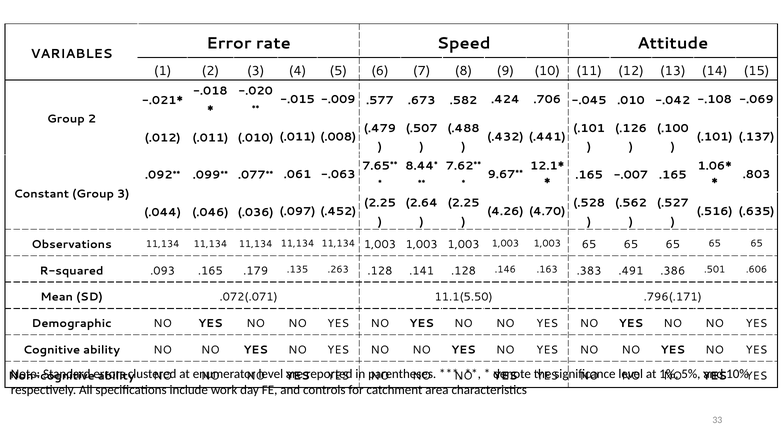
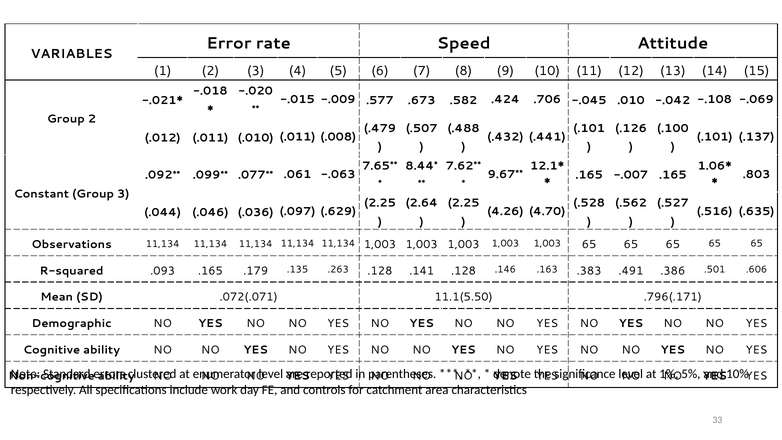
.452: .452 -> .629 (338, 212)
